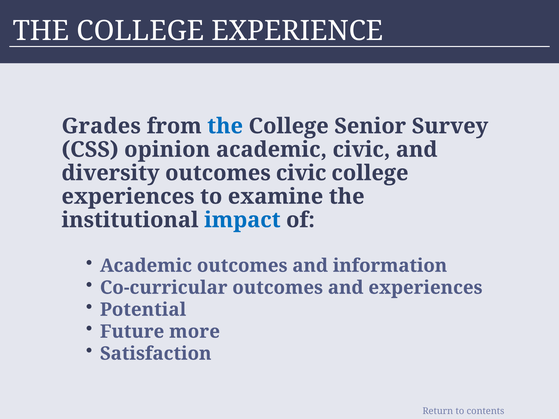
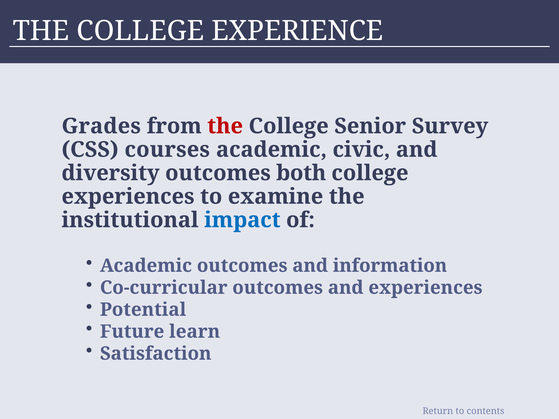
the colour: blue -> red (225, 126)
opinion: opinion -> courses (167, 150)
outcomes civic: civic -> both (301, 173)
more: more -> learn (195, 332)
